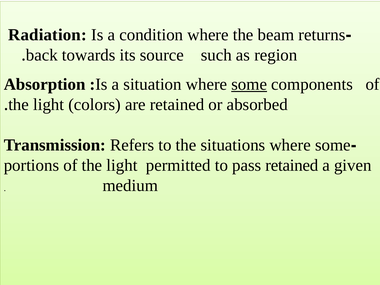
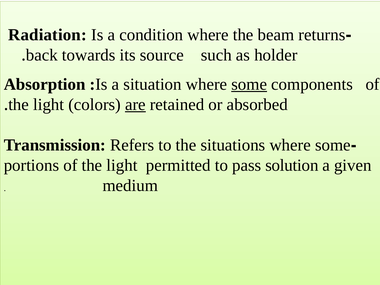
region: region -> holder (276, 55)
are underline: none -> present (135, 105)
pass retained: retained -> solution (292, 165)
